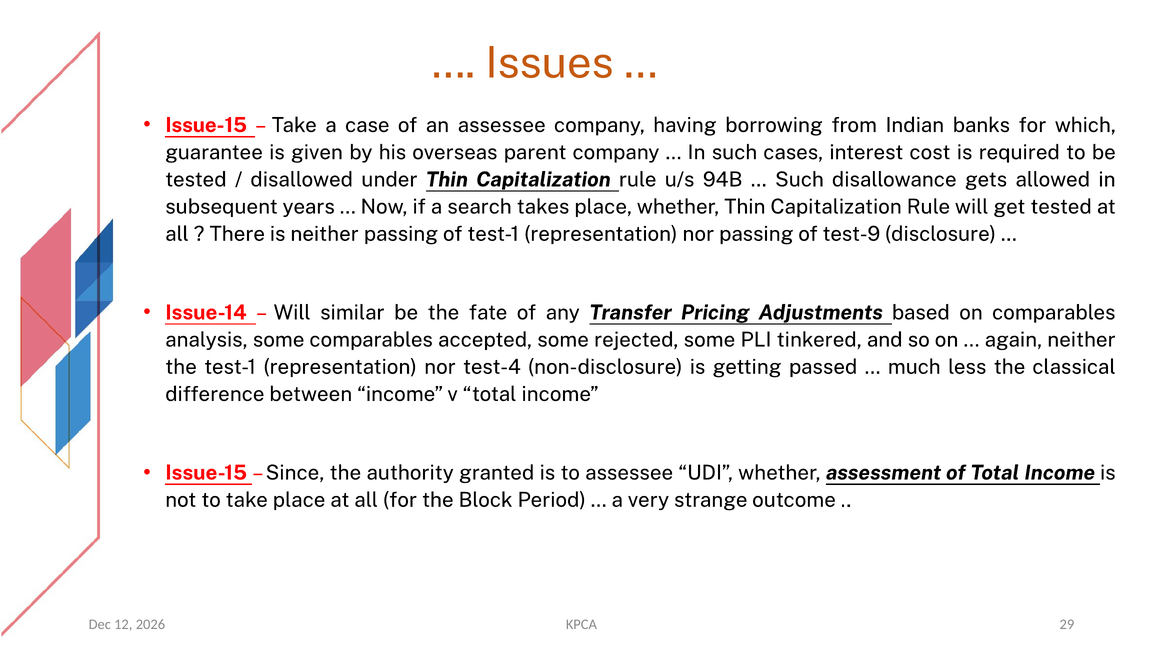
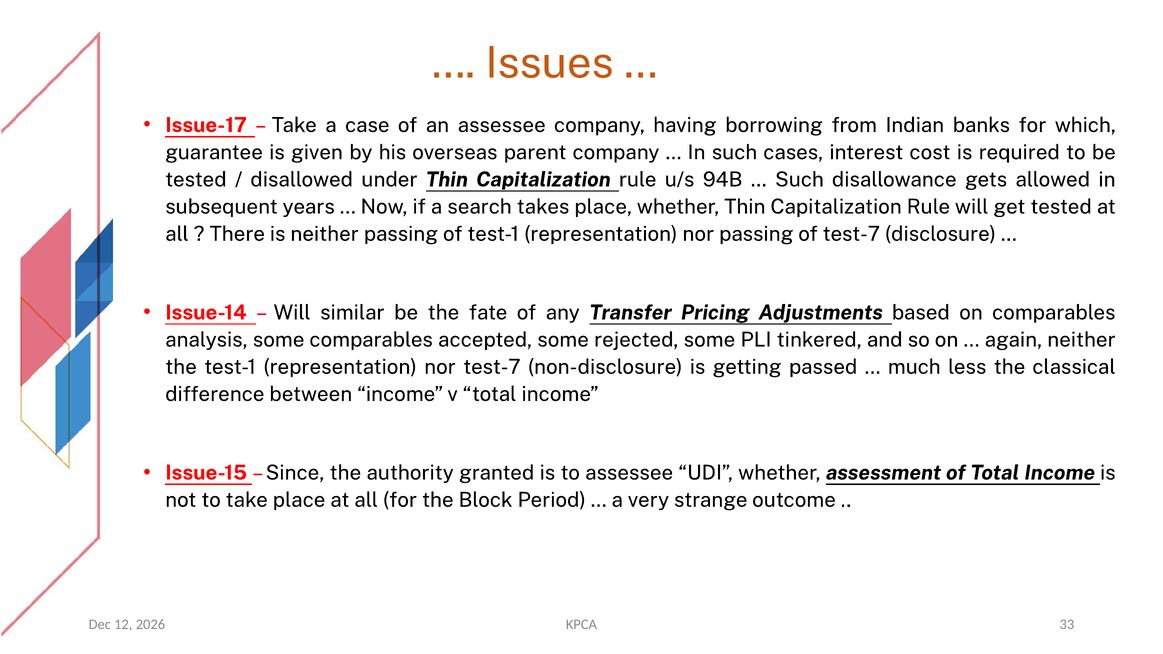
Issue-15: Issue-15 -> Issue-17 (206, 125)
of test-9: test-9 -> test-7 (851, 234)
nor test-4: test-4 -> test-7 (492, 367)
29: 29 -> 33 (1067, 625)
